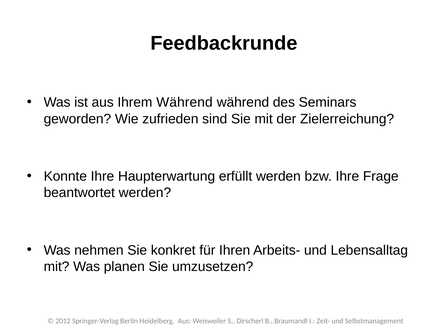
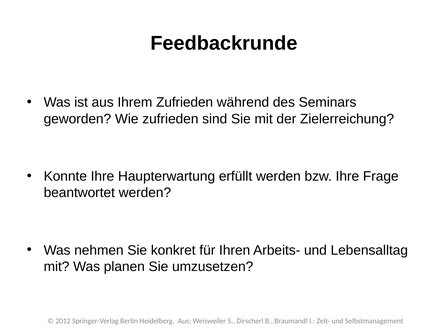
Ihrem Während: Während -> Zufrieden (185, 102)
